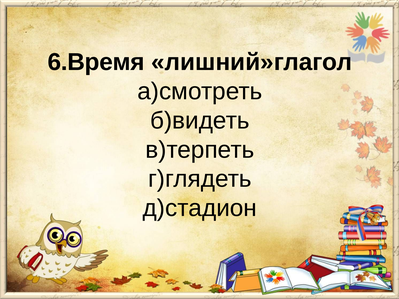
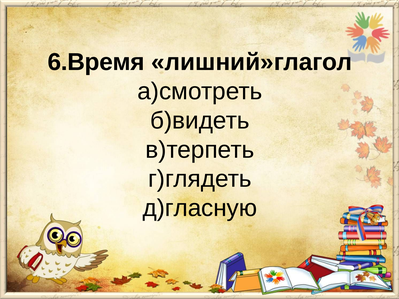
д)стадион: д)стадион -> д)гласную (200, 208)
